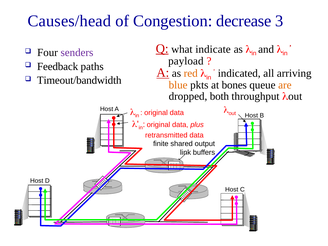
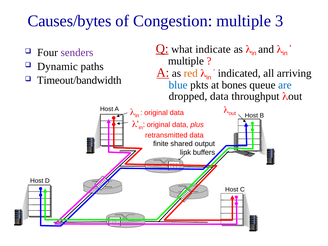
Causes/head: Causes/head -> Causes/bytes (69, 21)
Congestion decrease: decrease -> multiple (244, 21)
payload: payload -> multiple (186, 61)
Feedback: Feedback -> Dynamic (58, 66)
blue colour: orange -> blue (178, 85)
are colour: orange -> blue (285, 85)
dropped both: both -> data (219, 96)
